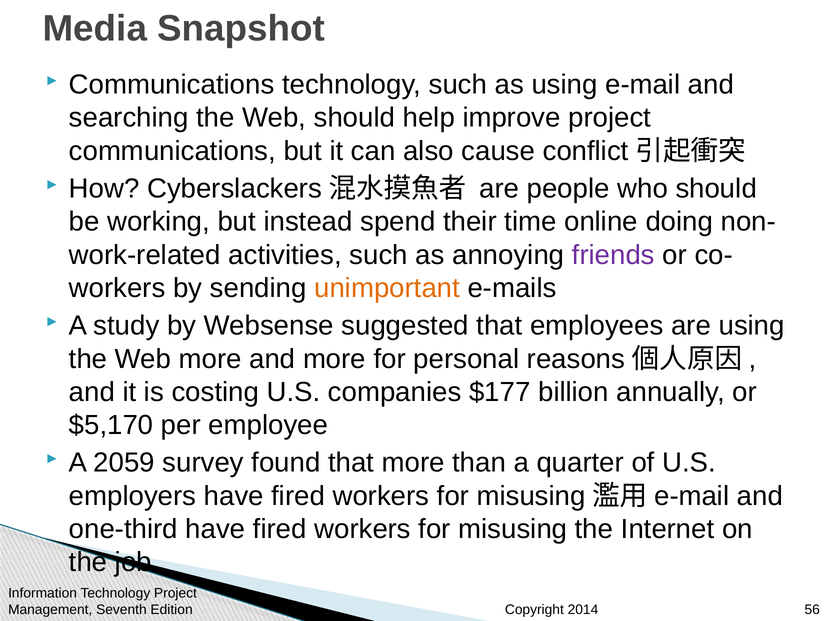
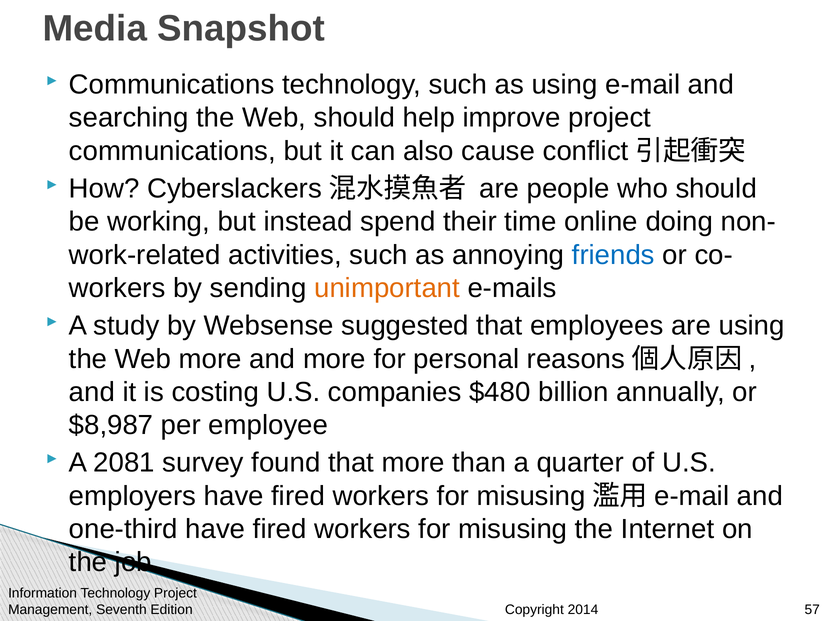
friends colour: purple -> blue (613, 255)
$177: $177 -> $480 (500, 392)
$5,170: $5,170 -> $8,987 (111, 425)
2059: 2059 -> 2081 (124, 463)
56: 56 -> 57 (812, 610)
